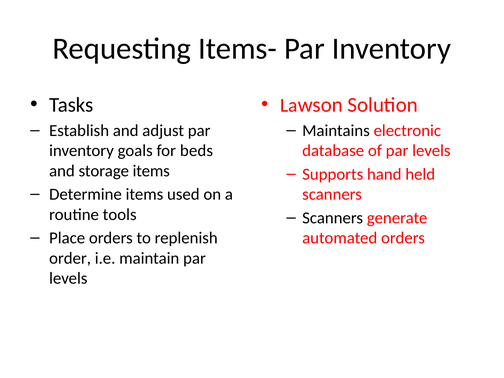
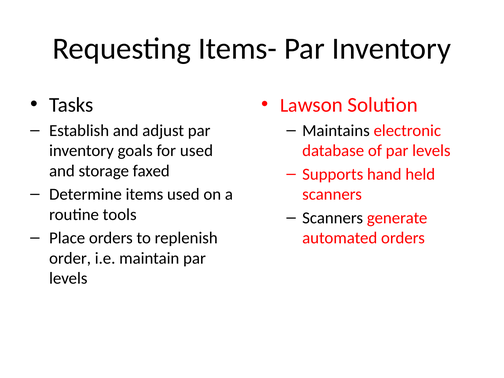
for beds: beds -> used (196, 151)
storage items: items -> faxed (151, 171)
